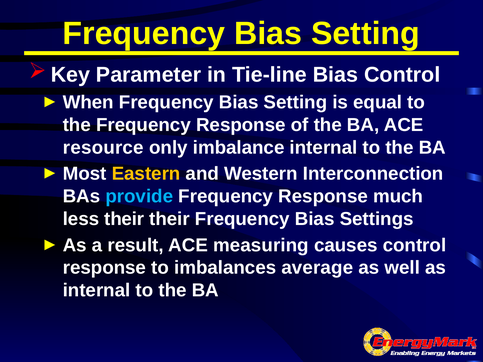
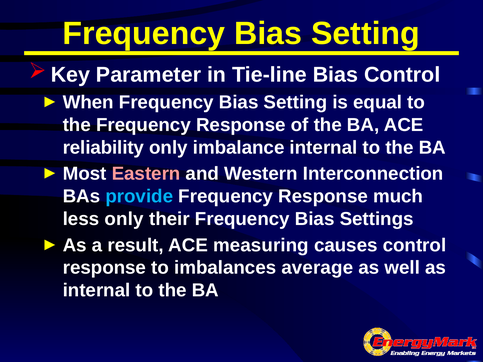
resource: resource -> reliability (103, 148)
Eastern colour: yellow -> pink (146, 174)
less their: their -> only (124, 219)
